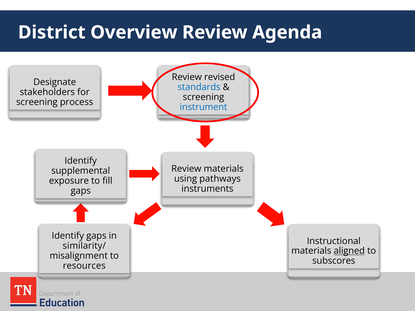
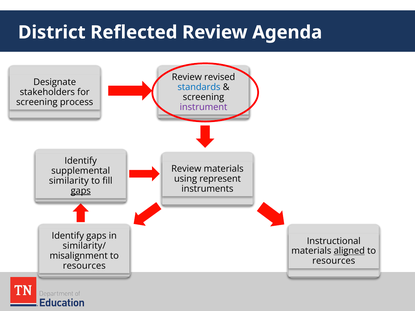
Overview: Overview -> Reflected (134, 32)
instrument colour: blue -> purple (204, 107)
pathways: pathways -> represent (220, 179)
exposure: exposure -> similarity (69, 181)
gaps underline: none -> present (81, 191)
subscores: subscores -> resources (334, 261)
